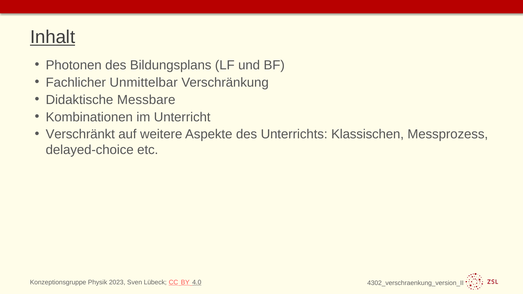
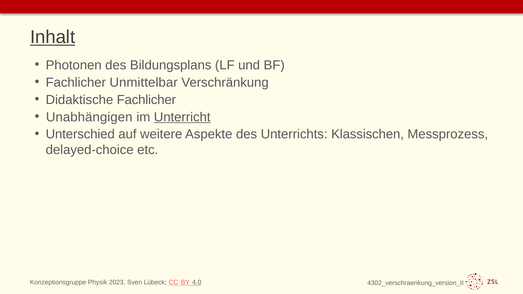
Didaktische Messbare: Messbare -> Fachlicher (146, 100)
Kombinationen: Kombinationen -> Unabhängigen (89, 117)
Unterricht underline: none -> present (182, 117)
Verschränkt: Verschränkt -> Unterschied (80, 134)
